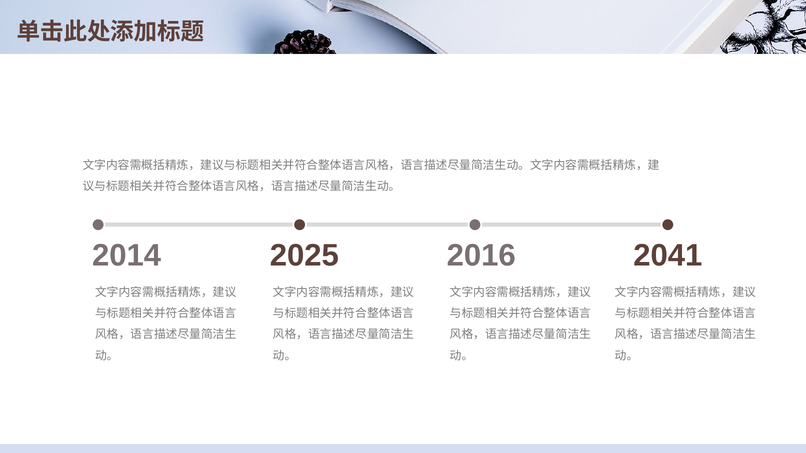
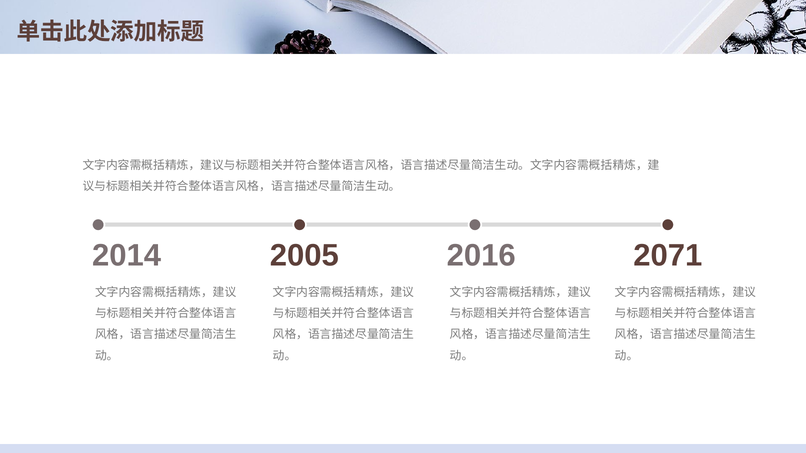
2025: 2025 -> 2005 (304, 255)
2041: 2041 -> 2071 (668, 255)
